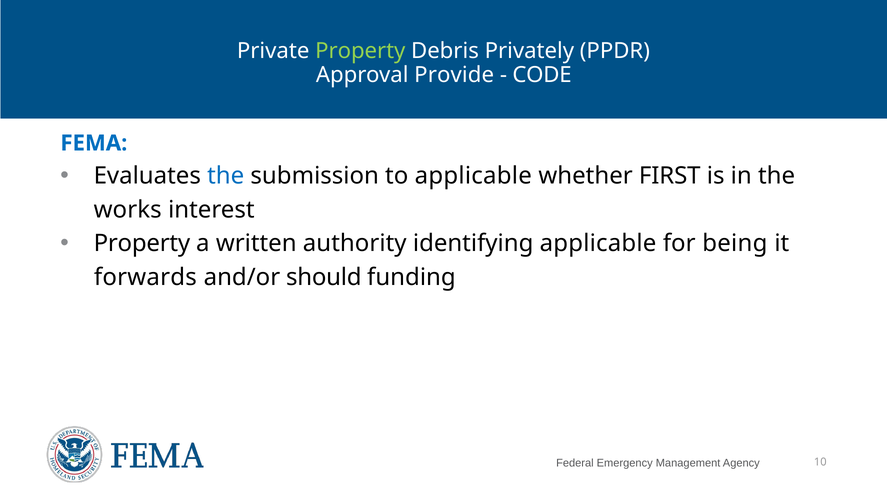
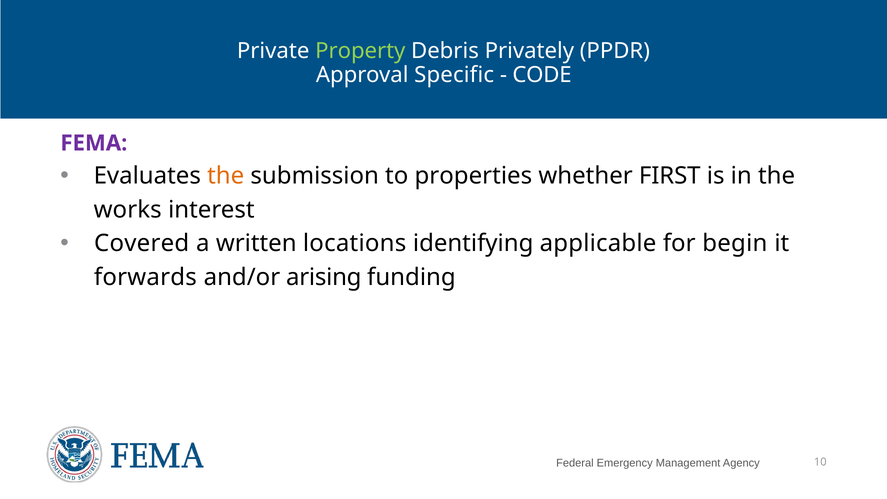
Provide: Provide -> Specific (454, 75)
FEMA colour: blue -> purple (94, 143)
the colour: blue -> orange (226, 176)
to applicable: applicable -> properties (473, 176)
Property: Property -> Covered (142, 243)
authority: authority -> locations (355, 243)
being: being -> begin (735, 243)
should: should -> arising (324, 277)
